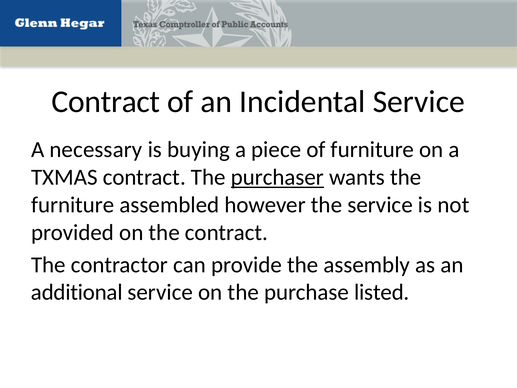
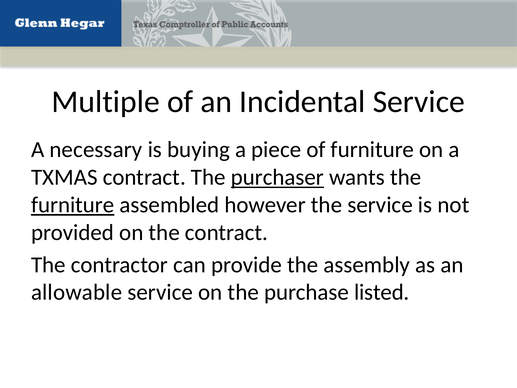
Contract: Contract -> Multiple (106, 102)
furniture underline: none -> present (73, 205)
additional: additional -> allowable (77, 292)
